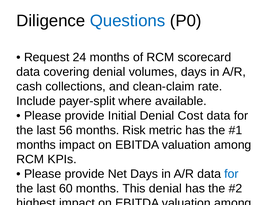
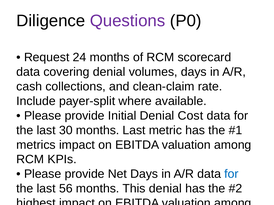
Questions colour: blue -> purple (128, 21)
56: 56 -> 30 (66, 131)
months Risk: Risk -> Last (134, 131)
months: months -> metrics (36, 145)
60: 60 -> 56 (66, 189)
